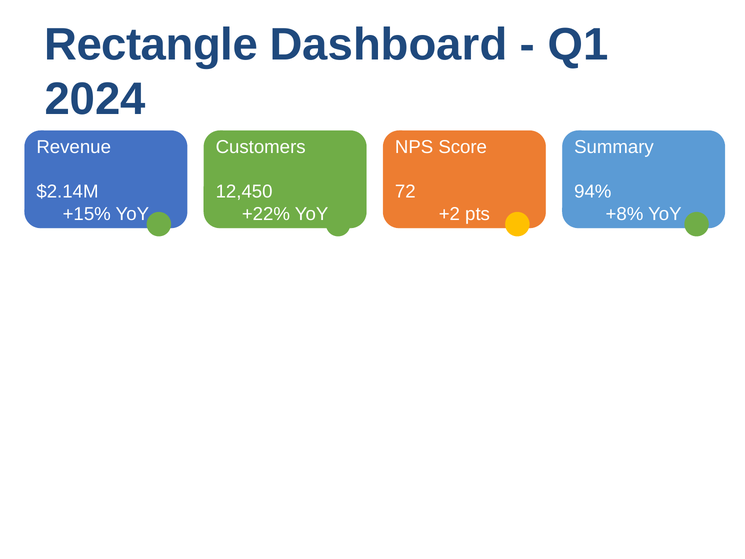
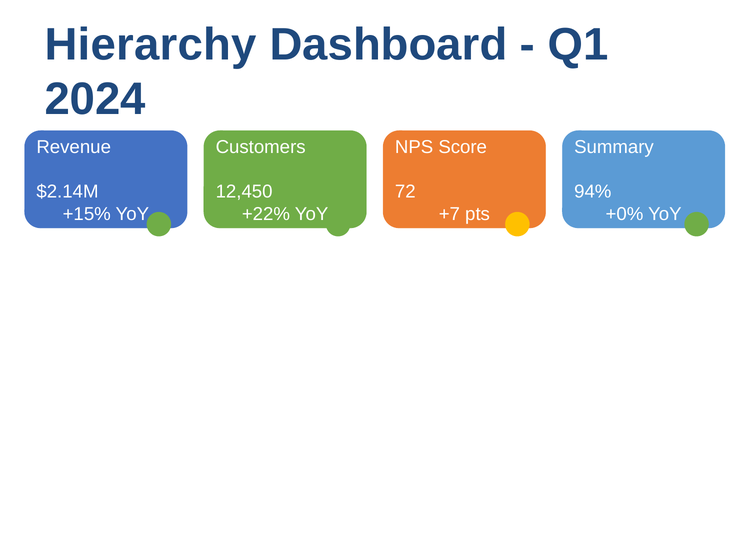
Rectangle: Rectangle -> Hierarchy (151, 45)
+2: +2 -> +7 (449, 214)
+8%: +8% -> +0% (624, 214)
